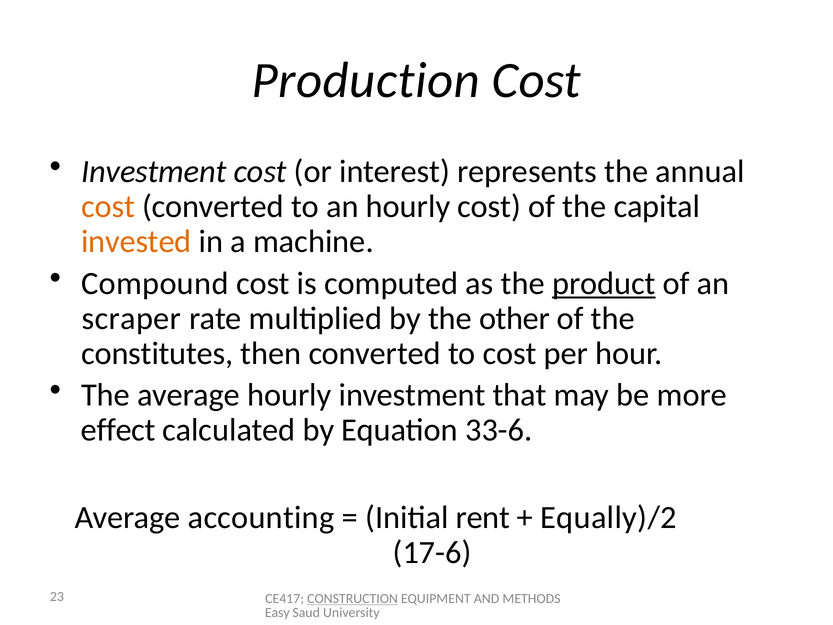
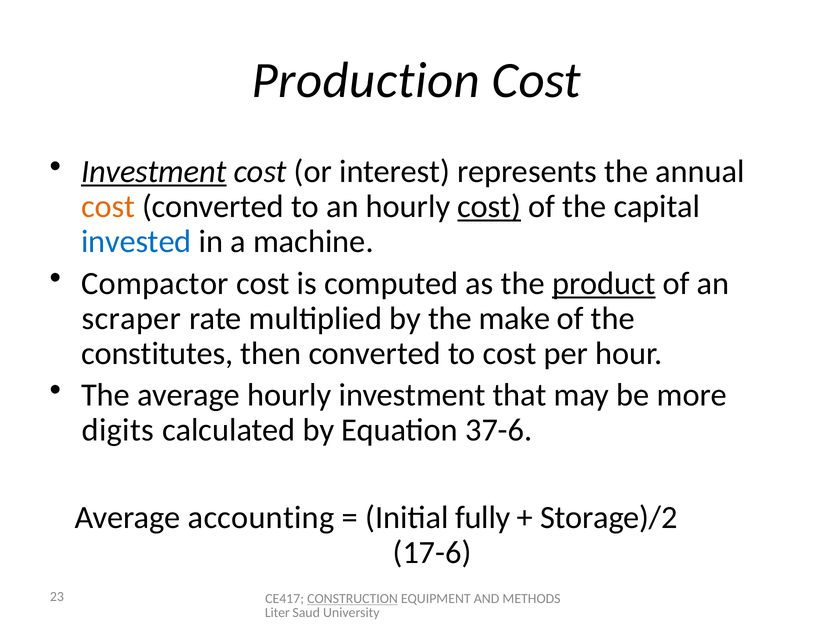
Investment underline: none -> present (154, 172)
cost underline: none -> present (489, 207)
invested colour: orange -> blue (136, 242)
Compound: Compound -> Compactor (155, 283)
other: other -> make (515, 318)
effect: effect -> digits (118, 430)
33-6: 33-6 -> 37-6 (499, 430)
rent: rent -> fully (483, 517)
Equally)/2: Equally)/2 -> Storage)/2 (609, 517)
Easy: Easy -> Liter (277, 612)
